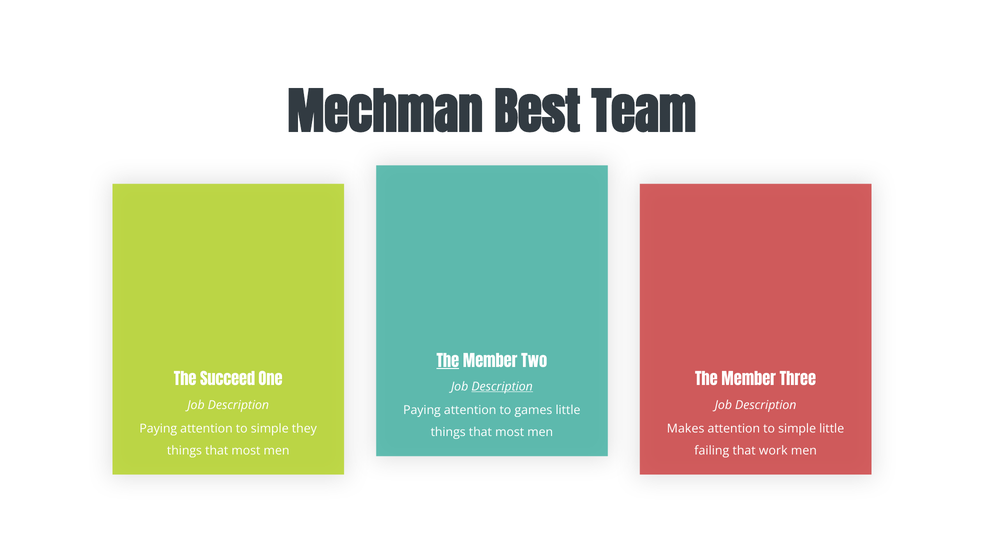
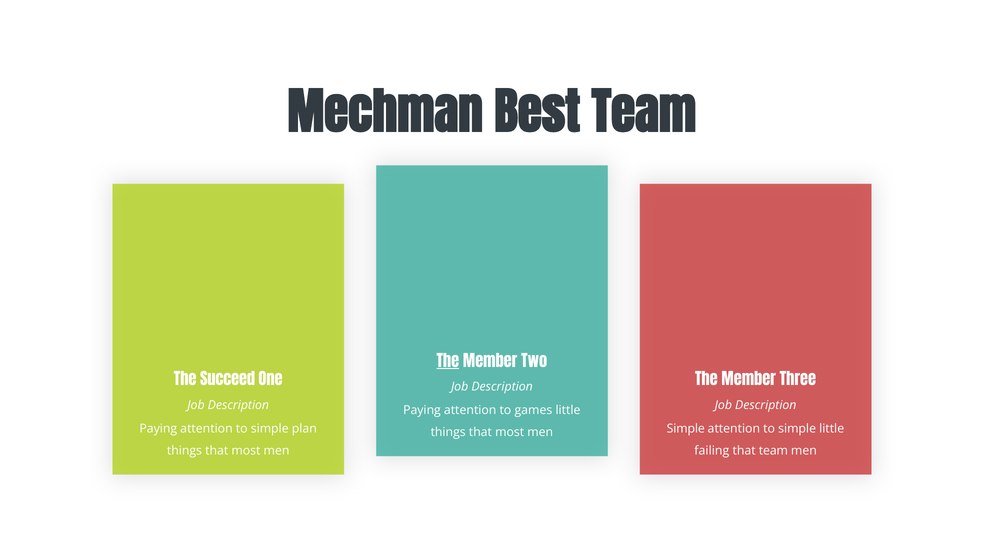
Description underline: present -> none (502, 387)
they: they -> plan (304, 429)
Makes: Makes -> Simple (686, 429)
that work: work -> team (773, 451)
